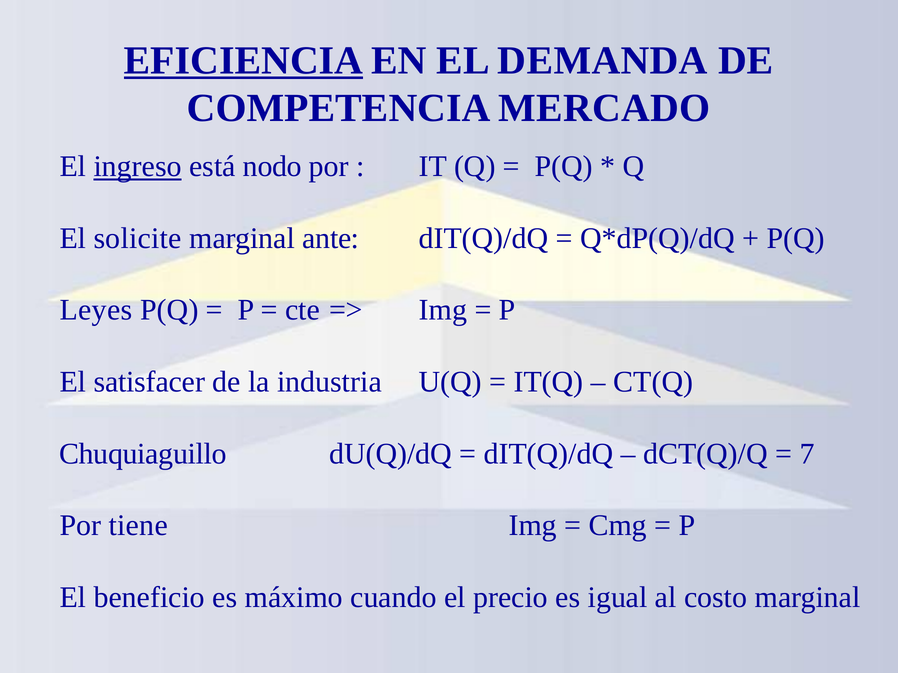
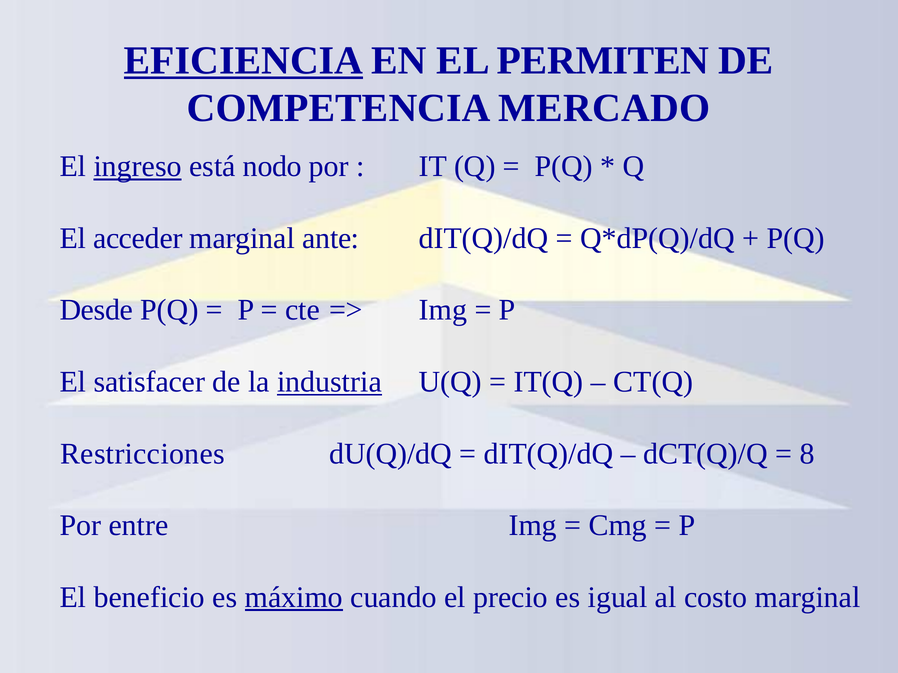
DEMANDA: DEMANDA -> PERMITEN (603, 61)
solicite: solicite -> acceder (138, 238)
Leyes: Leyes -> Desde (96, 310)
industria underline: none -> present (329, 382)
Chuquiaguillo: Chuquiaguillo -> Restricciones (143, 454)
7: 7 -> 8 (807, 454)
tiene: tiene -> entre (139, 526)
máximo underline: none -> present (294, 598)
